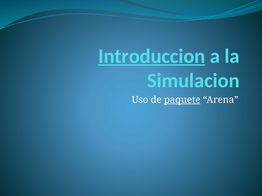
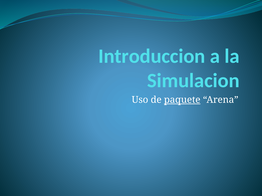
Introduccion underline: present -> none (152, 56)
